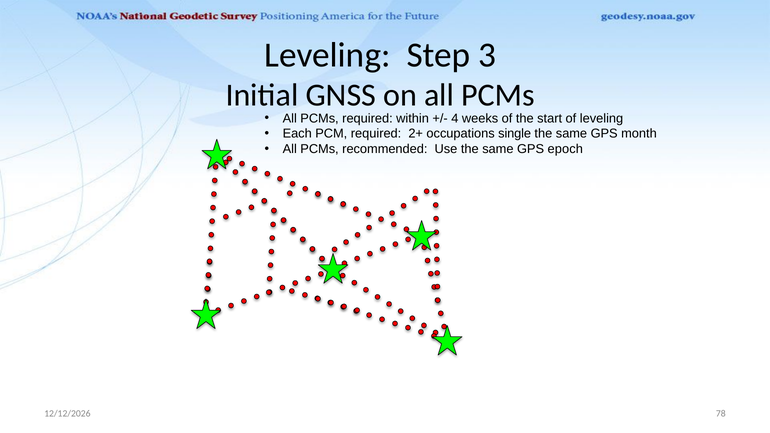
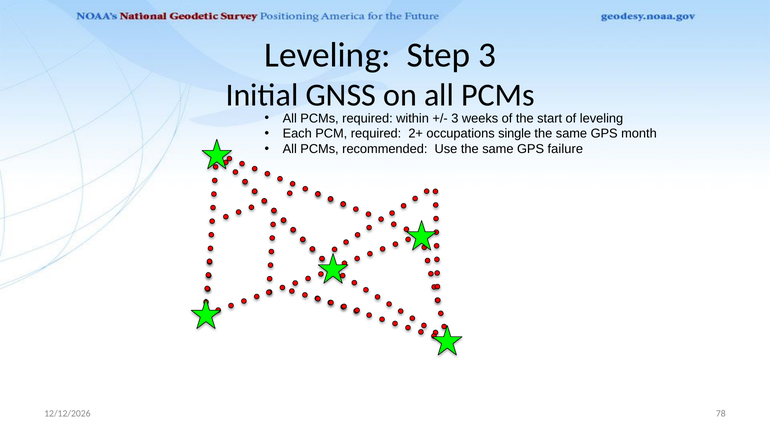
4: 4 -> 3 (455, 118)
epoch: epoch -> failure (565, 149)
